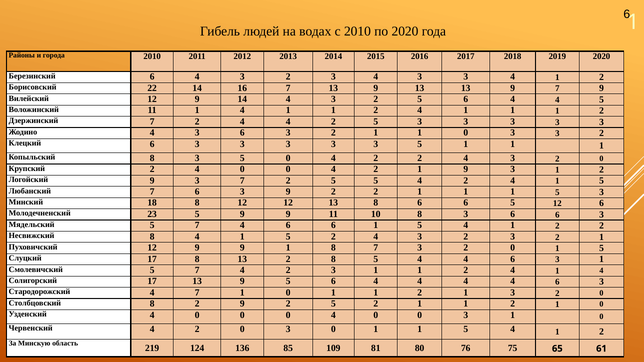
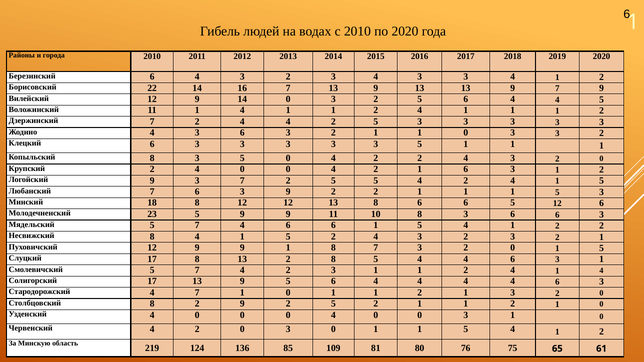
14 4: 4 -> 0 (288, 99)
1 9: 9 -> 6 (466, 169)
